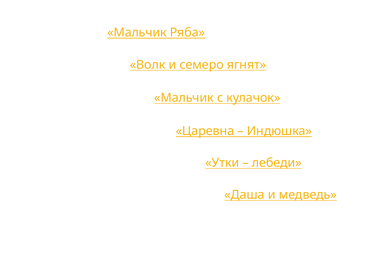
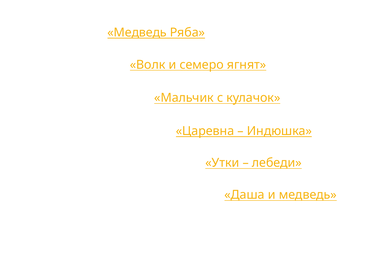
Мальчик: Мальчик -> Медведь (137, 32)
